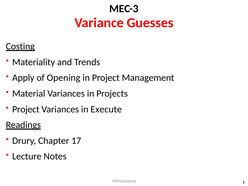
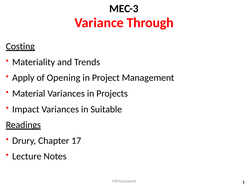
Guesses: Guesses -> Through (150, 23)
Project: Project -> Impact (26, 109)
Execute: Execute -> Suitable (106, 109)
